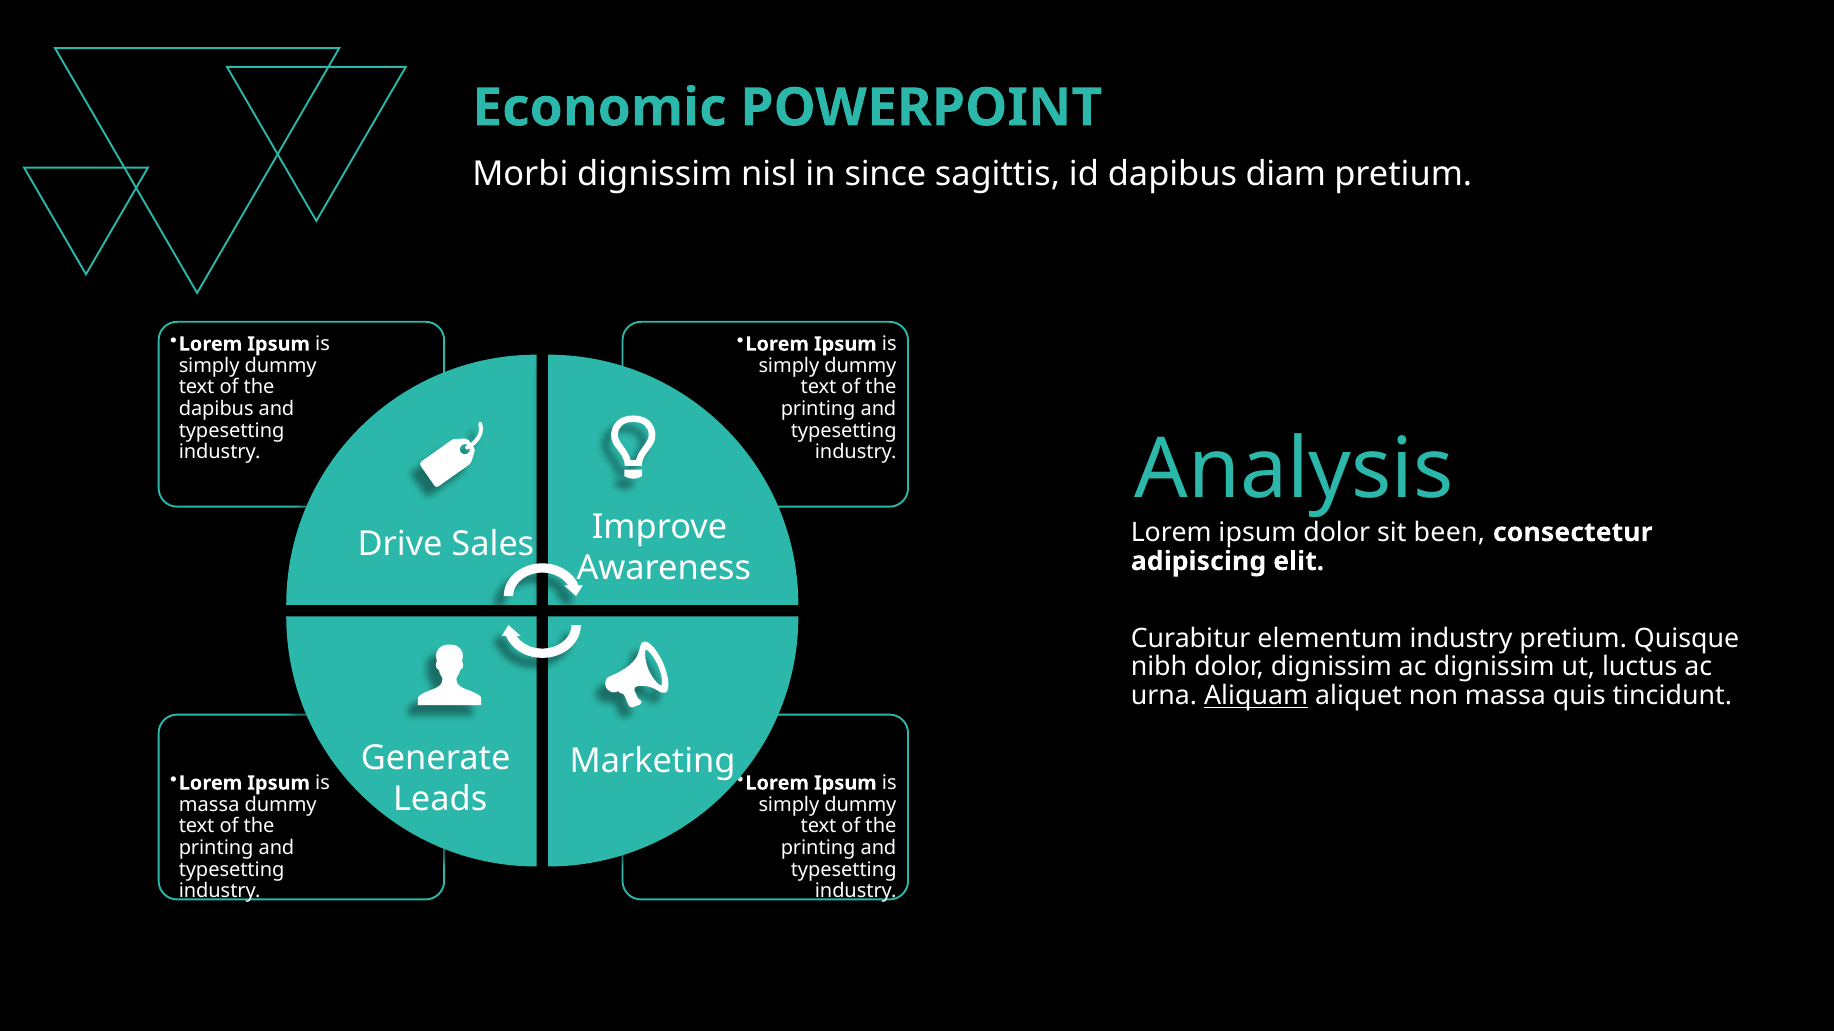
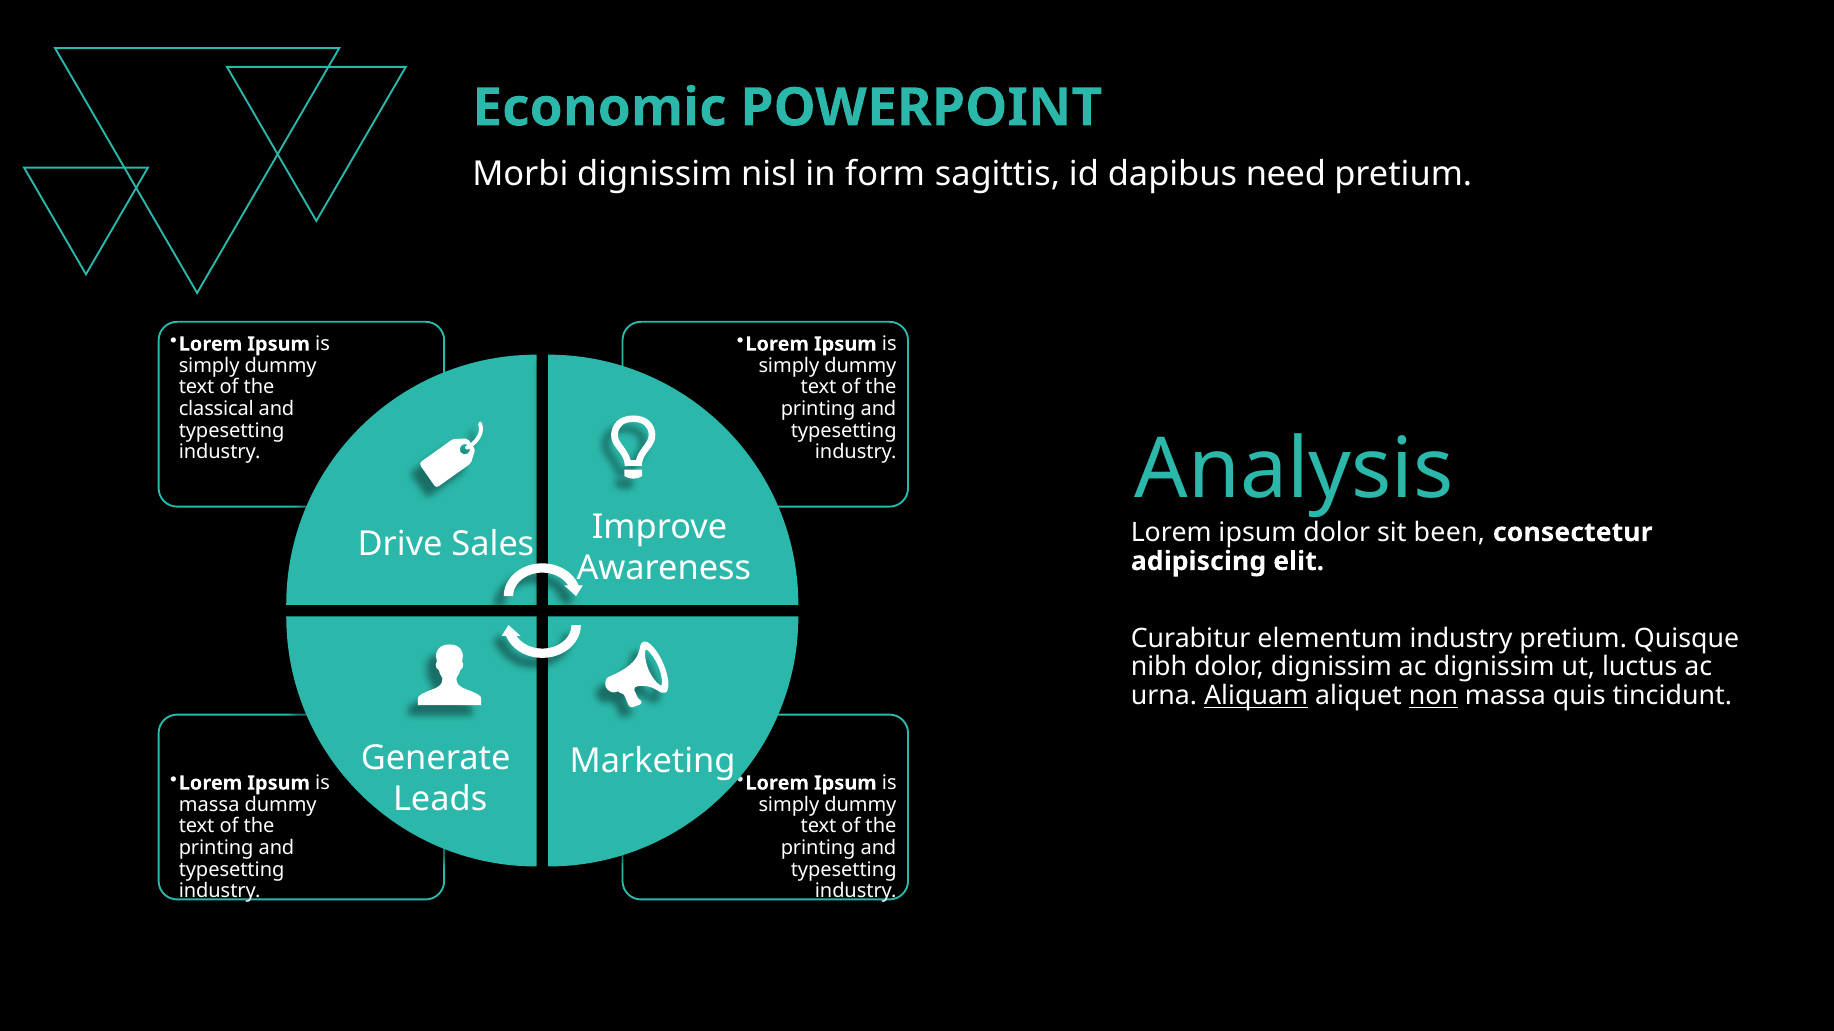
since: since -> form (885, 174)
diam: diam -> need (1286, 174)
dapibus: dapibus -> classical (216, 409)
non underline: none -> present (1433, 696)
